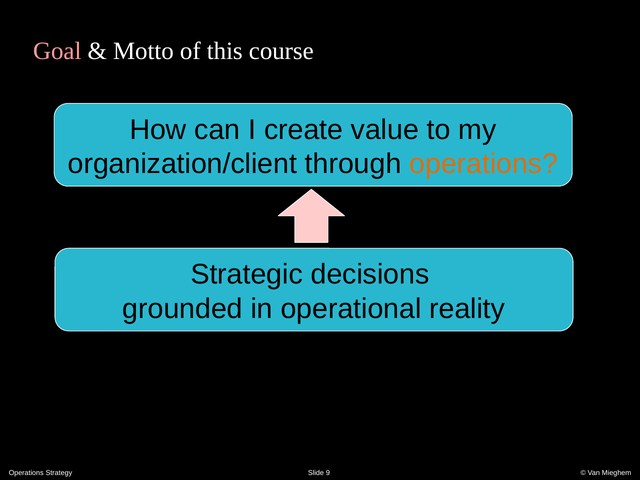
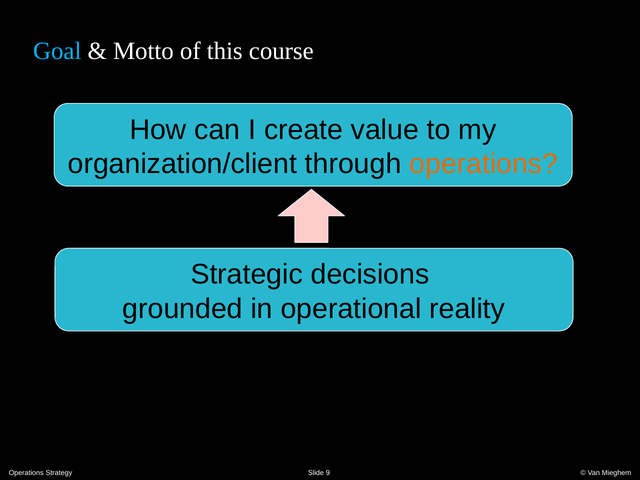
Goal colour: pink -> light blue (57, 51)
